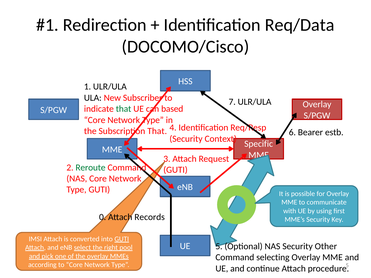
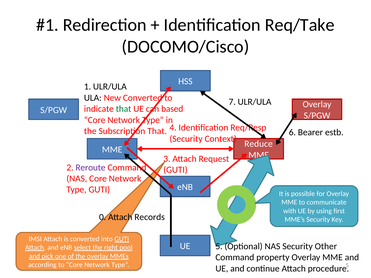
Req/Data: Req/Data -> Req/Take (300, 25)
New Subscriber: Subscriber -> Converted (143, 98)
Specific: Specific -> Reduce (259, 144)
Reroute colour: green -> purple (91, 168)
selecting: selecting -> property (273, 258)
